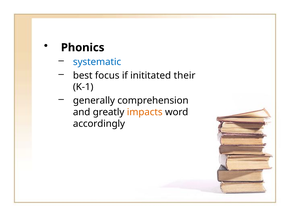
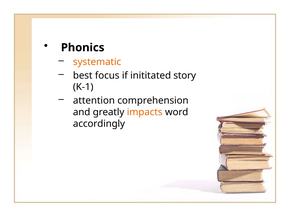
systematic colour: blue -> orange (97, 62)
their: their -> story (185, 76)
generally: generally -> attention (94, 101)
